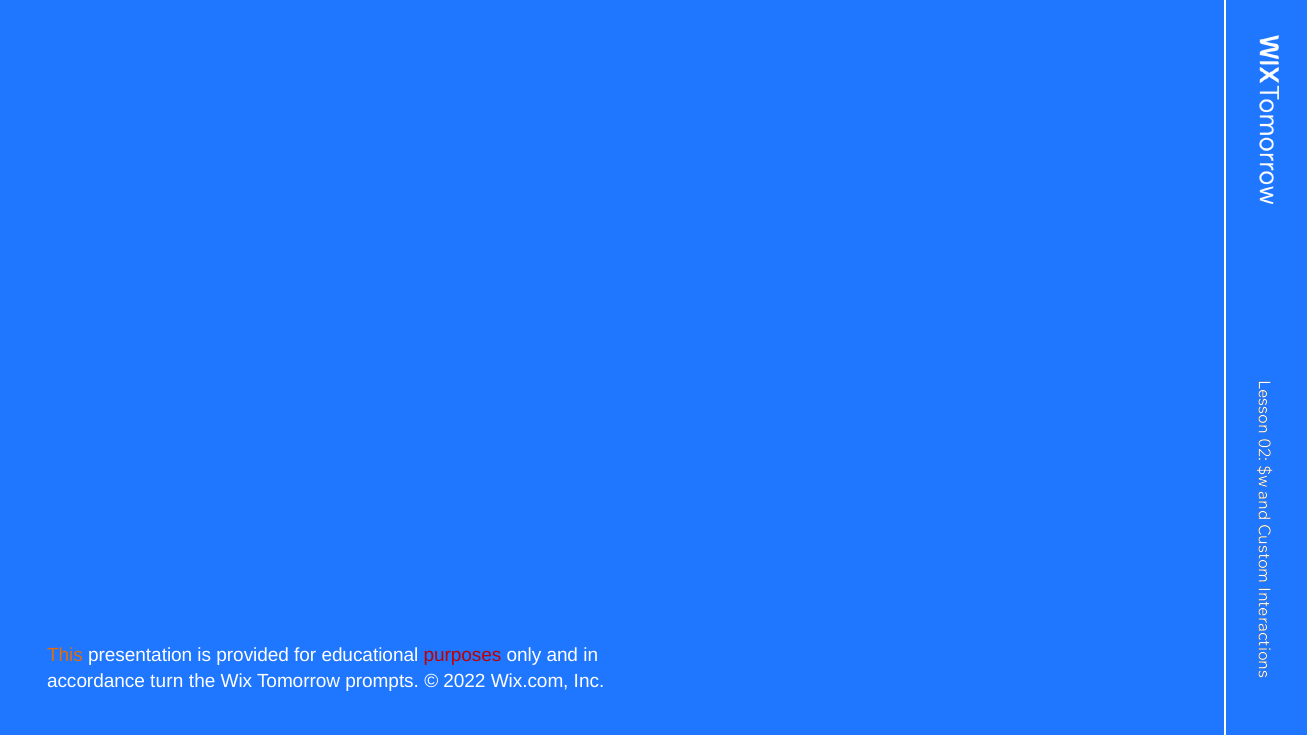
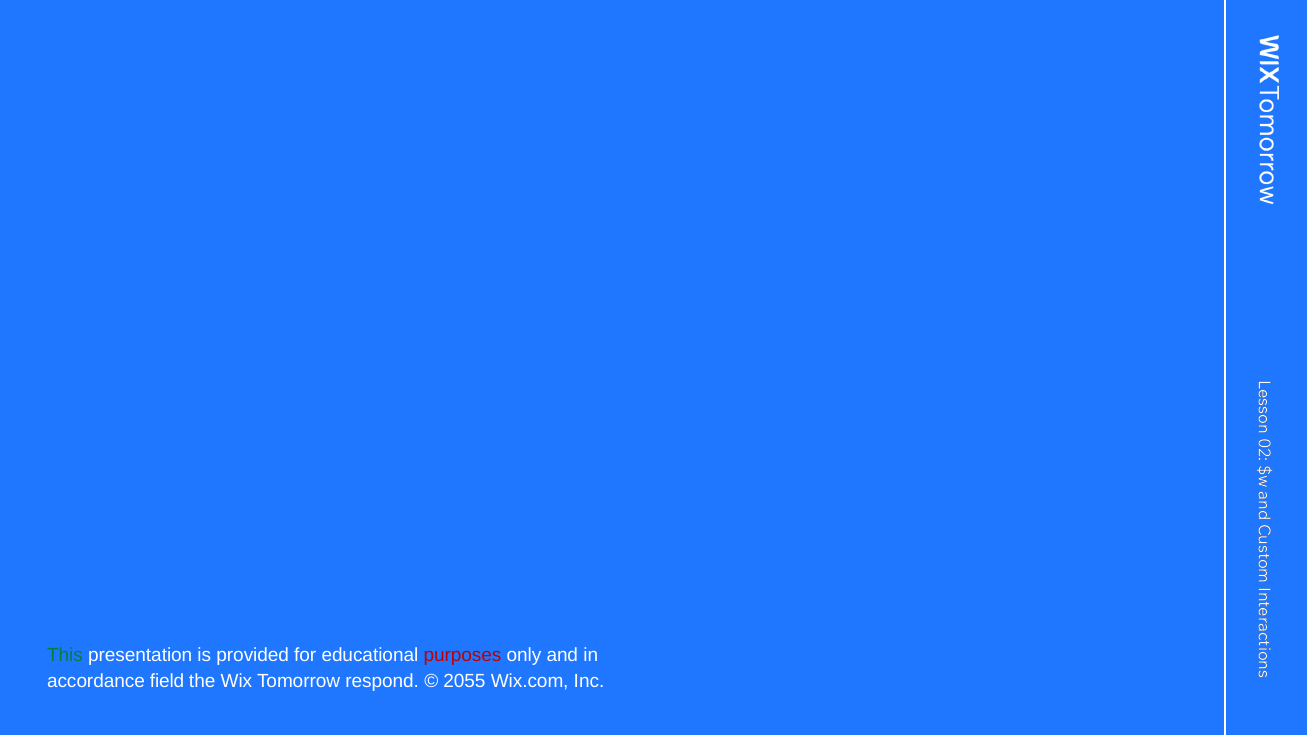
This colour: orange -> green (65, 655)
turn: turn -> field (167, 681)
prompts: prompts -> respond (382, 681)
2022: 2022 -> 2055 (464, 681)
